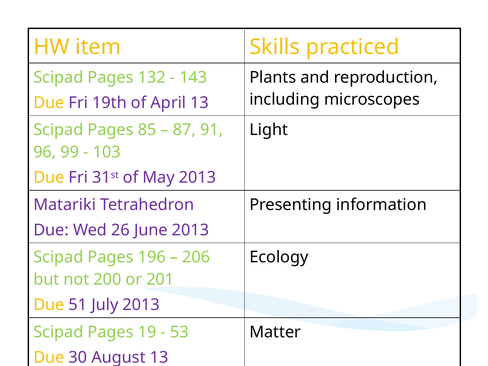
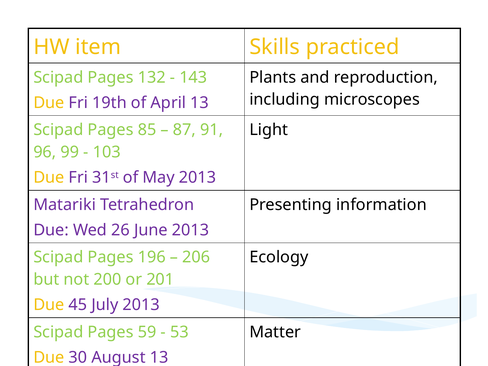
51: 51 -> 45 (78, 305)
19: 19 -> 59 (147, 332)
